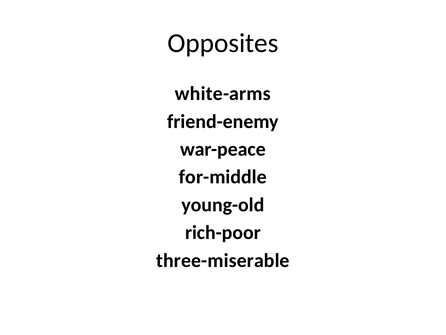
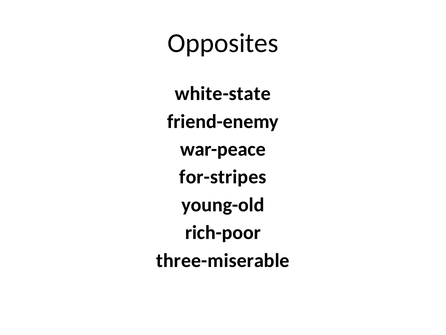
white-arms: white-arms -> white-state (223, 94)
for-middle: for-middle -> for-stripes (223, 177)
